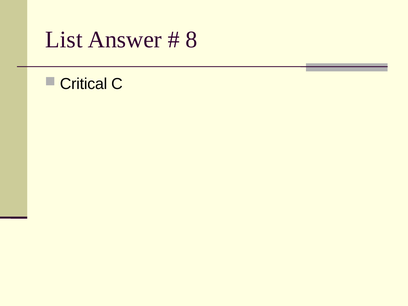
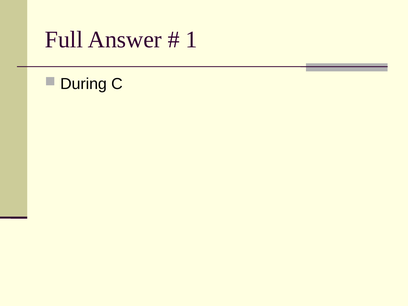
List: List -> Full (64, 40)
8: 8 -> 1 (192, 40)
Critical: Critical -> During (84, 84)
